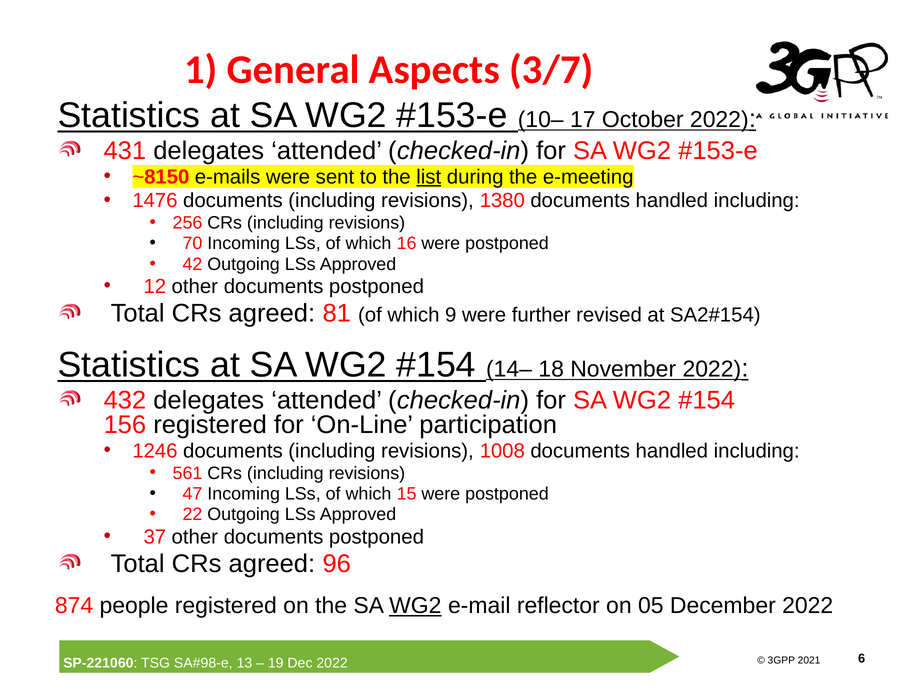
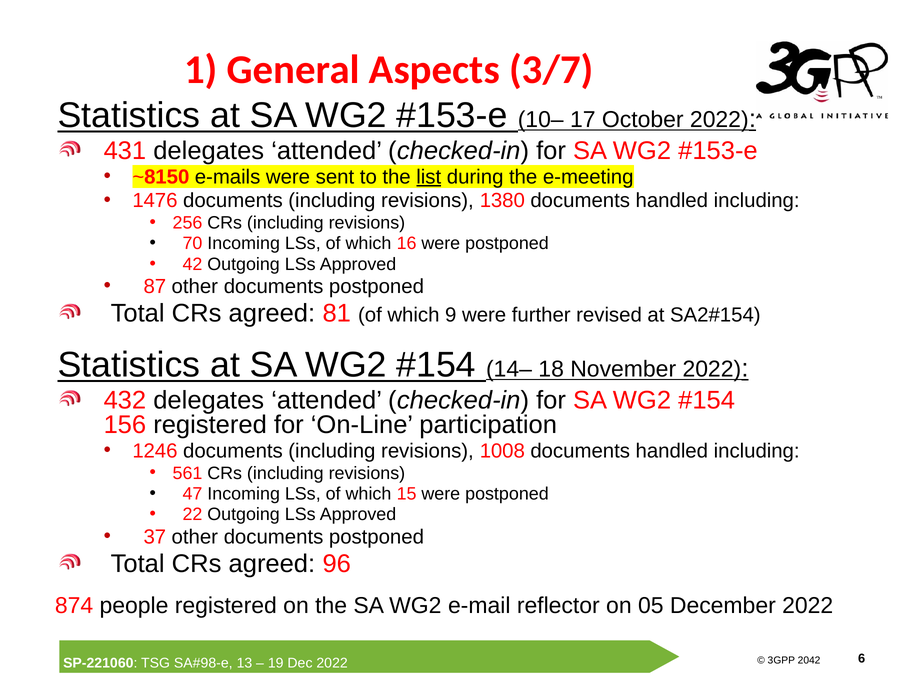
12: 12 -> 87 (155, 287)
WG2 underline: present -> none (415, 606)
2021: 2021 -> 2042 (809, 661)
